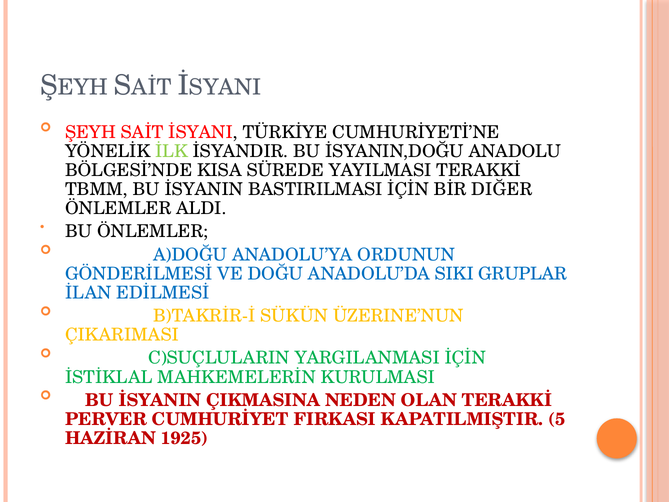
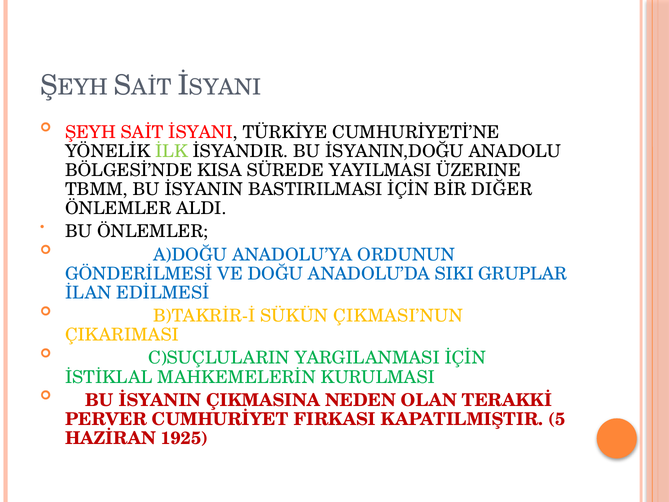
YAYILMASI TERAKKİ: TERAKKİ -> ÜZERINE (479, 170)
ÜZERINE’NUN: ÜZERINE’NUN -> ÇIKMASI’NUN (398, 316)
